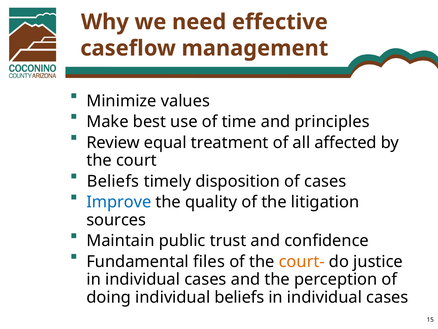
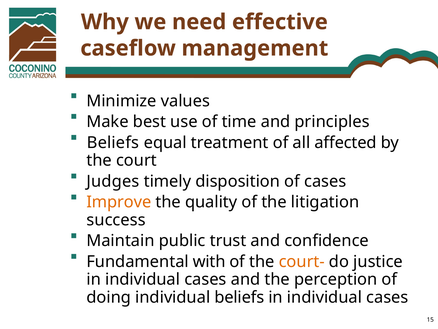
Review: Review -> Beliefs (113, 142)
Beliefs: Beliefs -> Judges (113, 181)
Improve colour: blue -> orange (119, 202)
sources: sources -> success (116, 220)
files: files -> with (209, 261)
